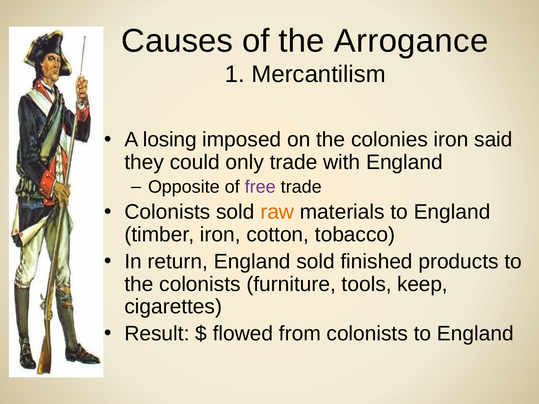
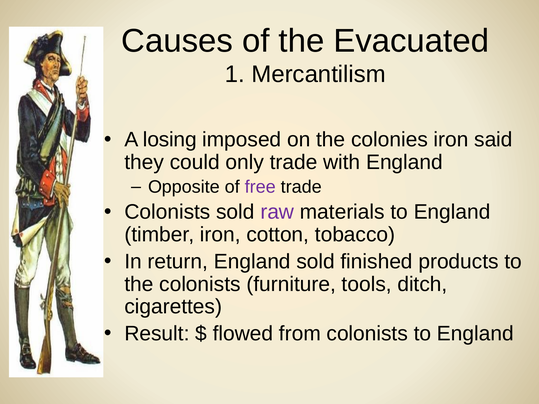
Arrogance: Arrogance -> Evacuated (411, 41)
raw colour: orange -> purple (277, 212)
keep: keep -> ditch (422, 284)
